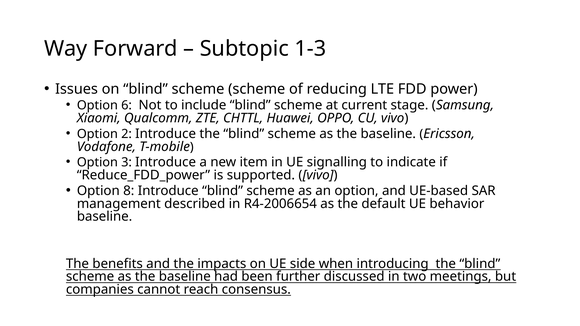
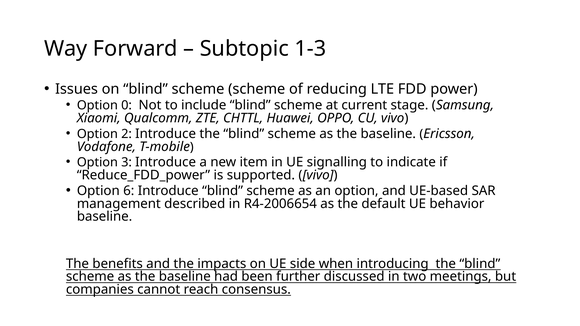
6: 6 -> 0 (127, 106)
8: 8 -> 6 (129, 191)
